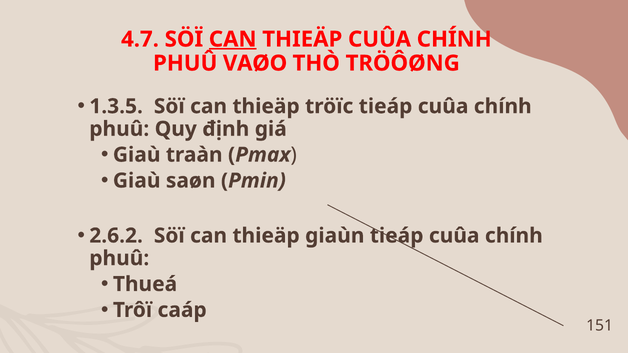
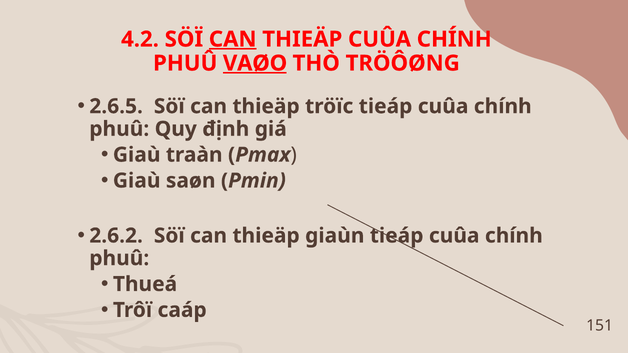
4.7: 4.7 -> 4.2 (140, 39)
VAØO underline: none -> present (255, 63)
1.3.5: 1.3.5 -> 2.6.5 (116, 106)
